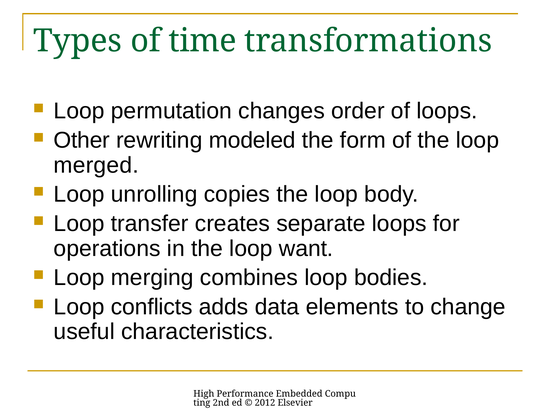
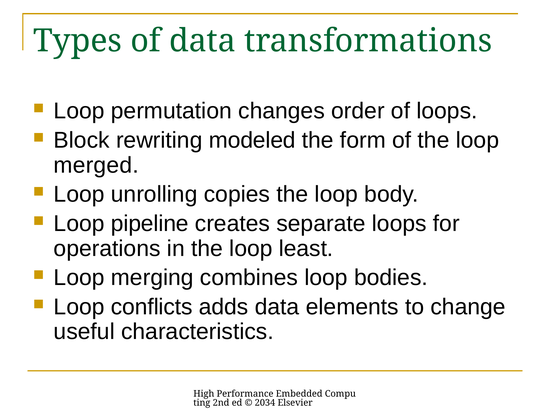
of time: time -> data (203, 41)
Other: Other -> Block (82, 141)
transfer: transfer -> pipeline (150, 224)
want: want -> least (306, 249)
2012: 2012 -> 2034 (265, 403)
